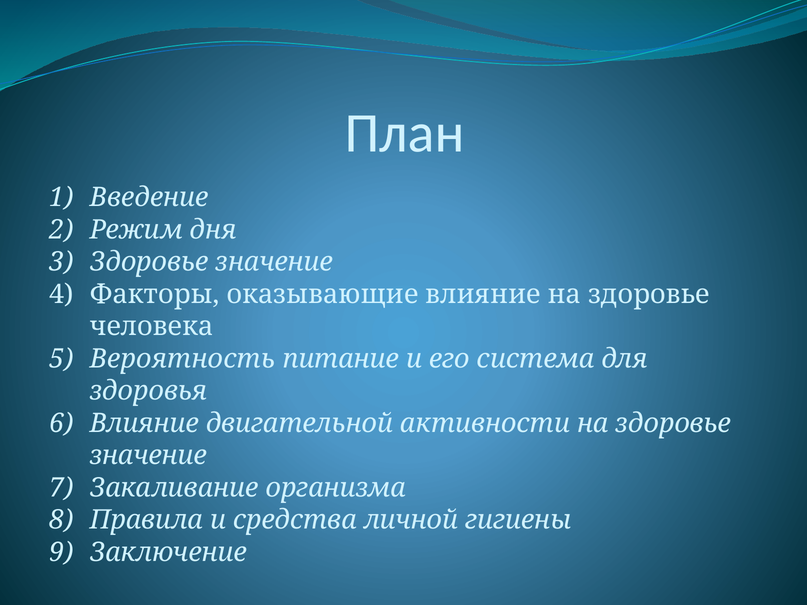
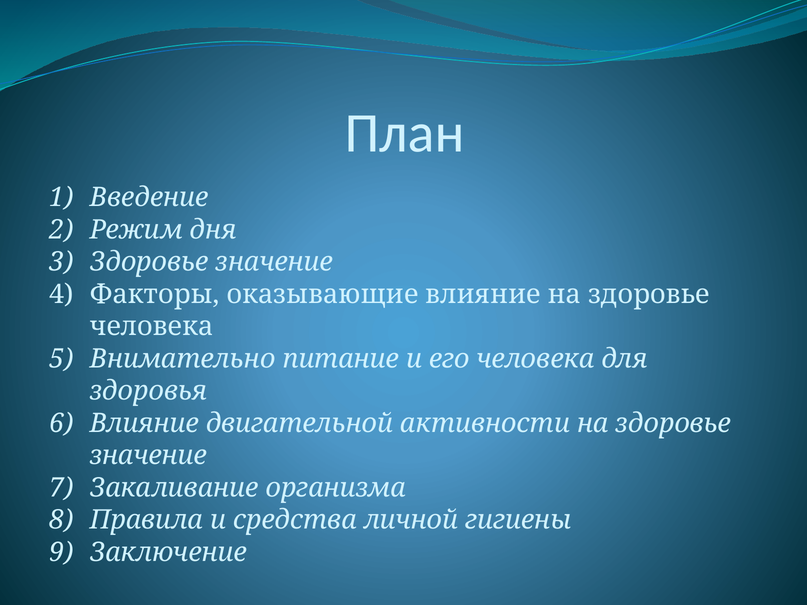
Вероятность: Вероятность -> Внимательно (183, 359)
его система: система -> человека (536, 359)
